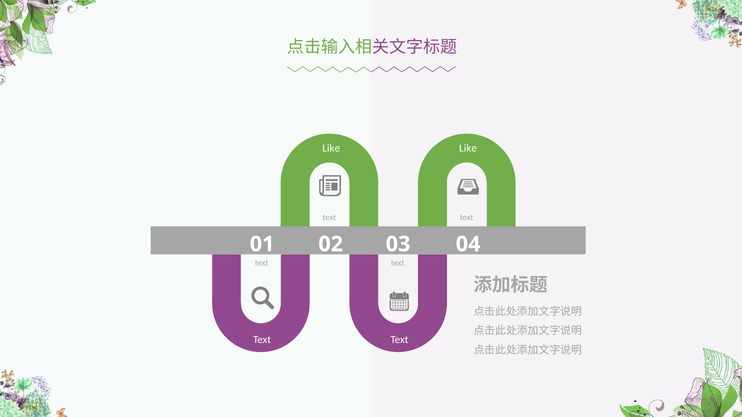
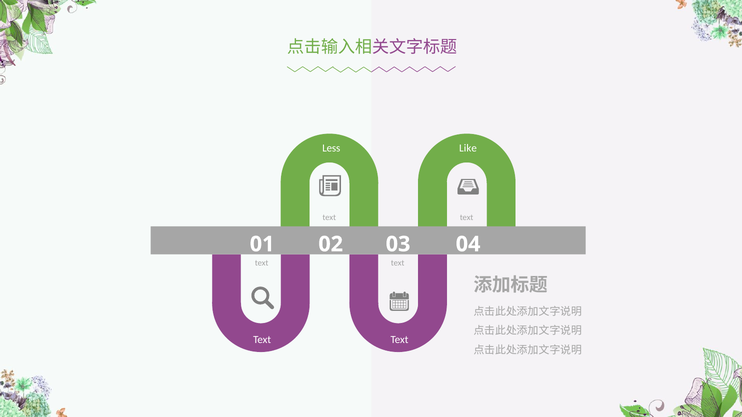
Like: Like -> Less (331, 148)
